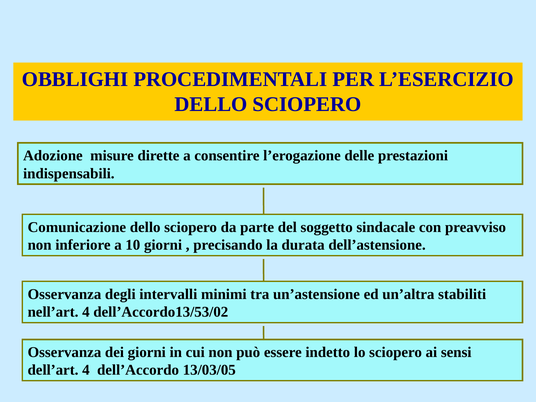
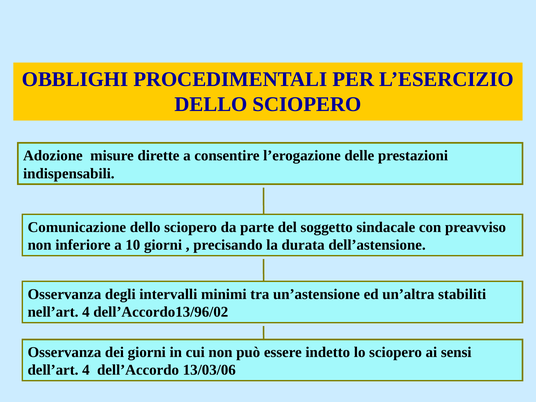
dell’Accordo13/53/02: dell’Accordo13/53/02 -> dell’Accordo13/96/02 (161, 312)
13/03/05: 13/03/05 -> 13/03/06 (209, 370)
